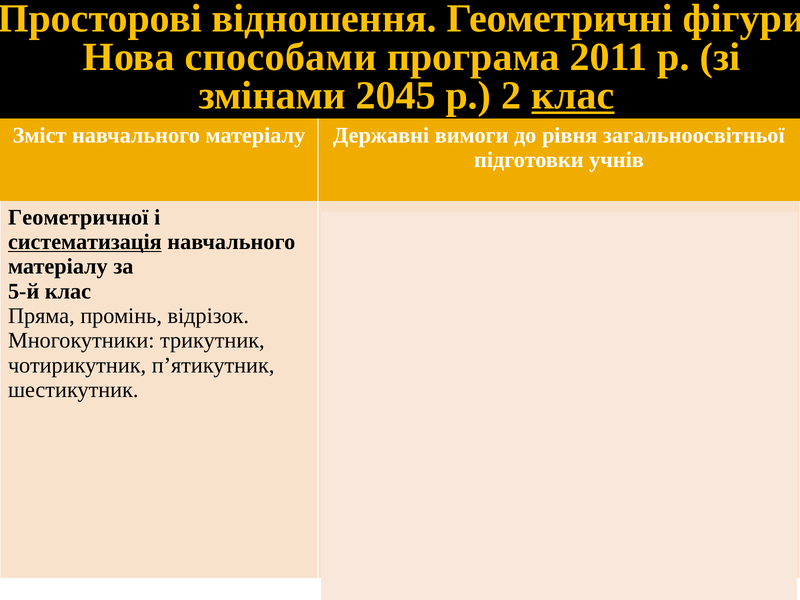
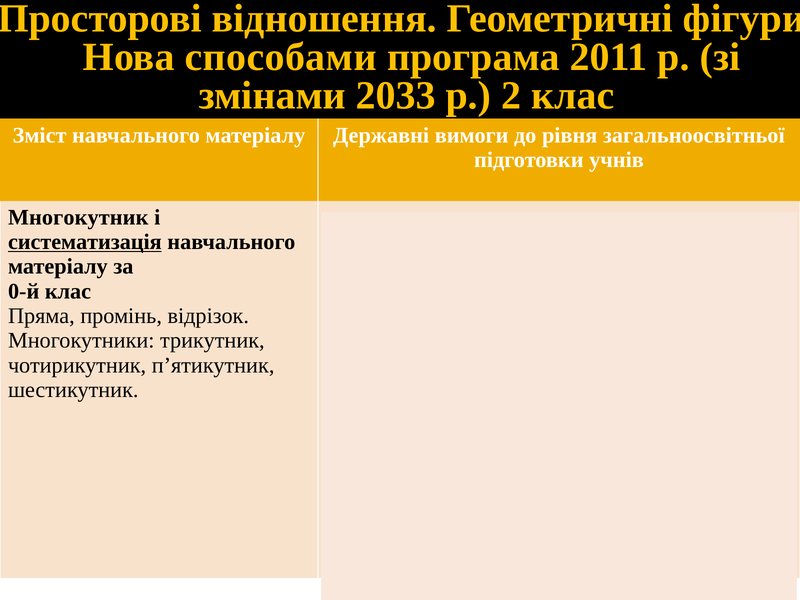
2045: 2045 -> 2033 (396, 95)
клас underline: present -> none (573, 95)
Геометричної: Геометричної -> Многокутник (78, 217)
5-й: 5-й -> 0-й (24, 291)
